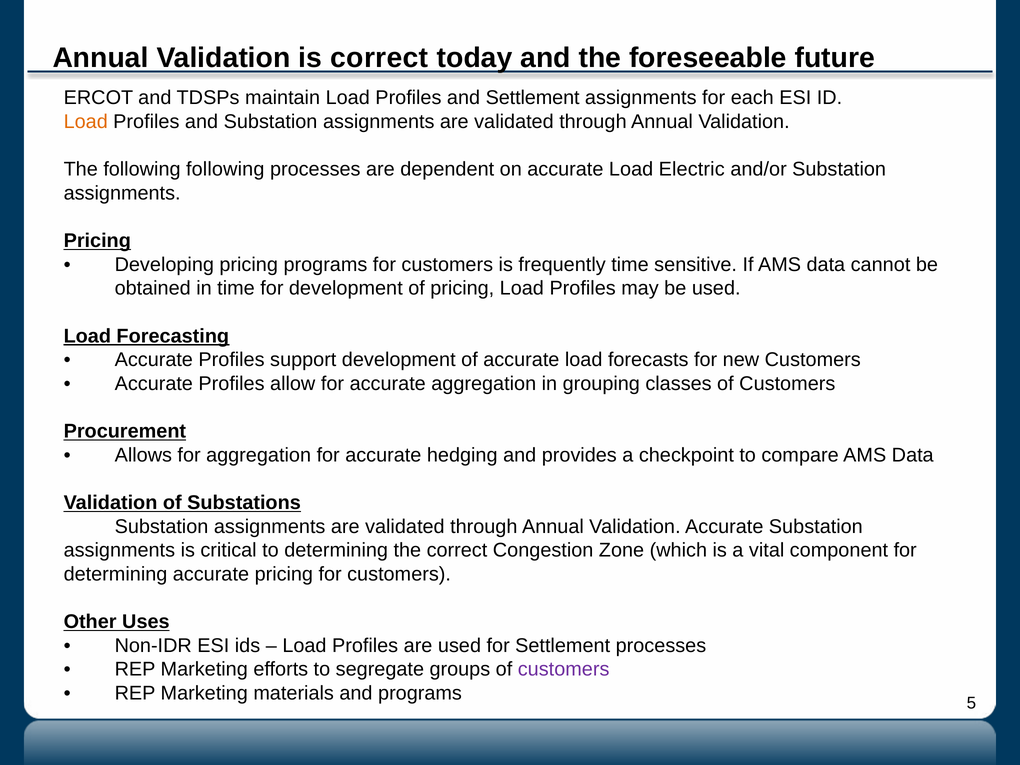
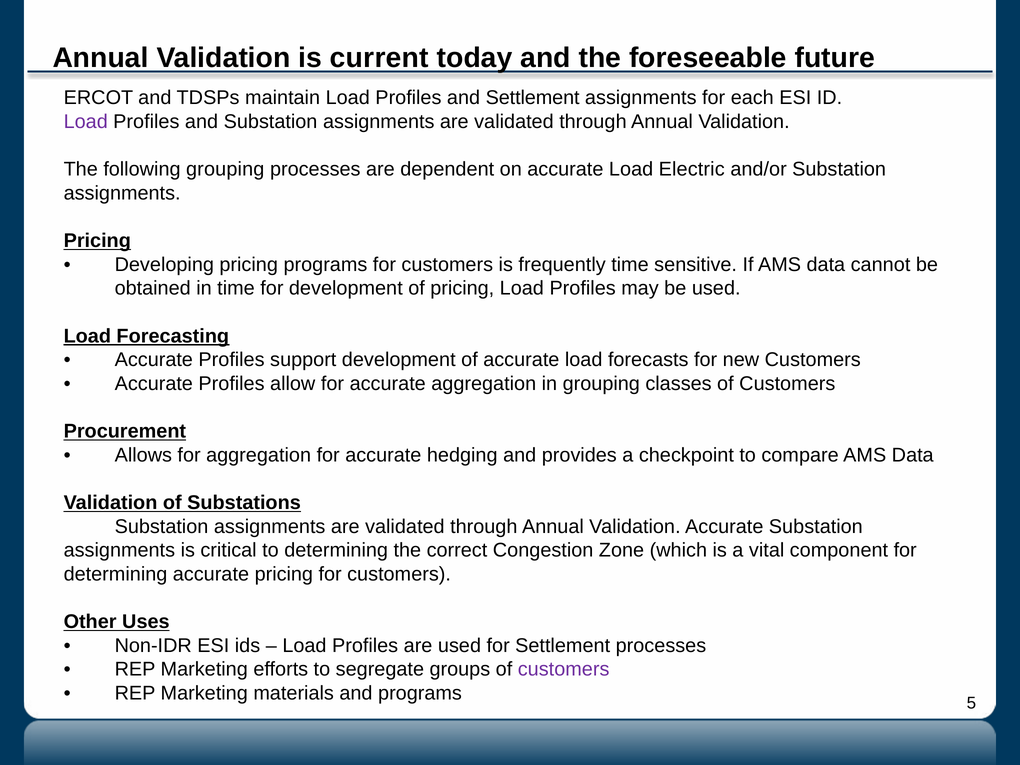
is correct: correct -> current (379, 58)
Load colour: orange -> purple (86, 122)
following following: following -> grouping (225, 169)
